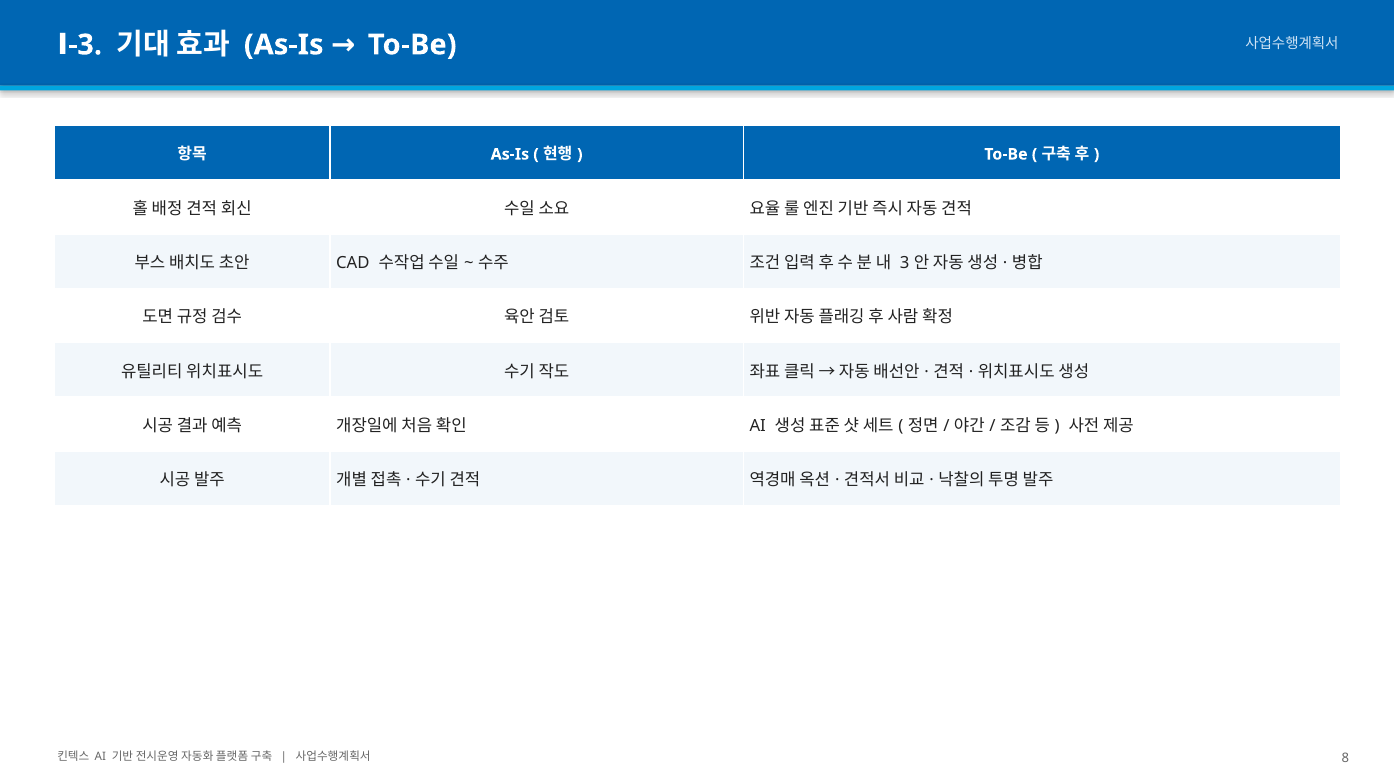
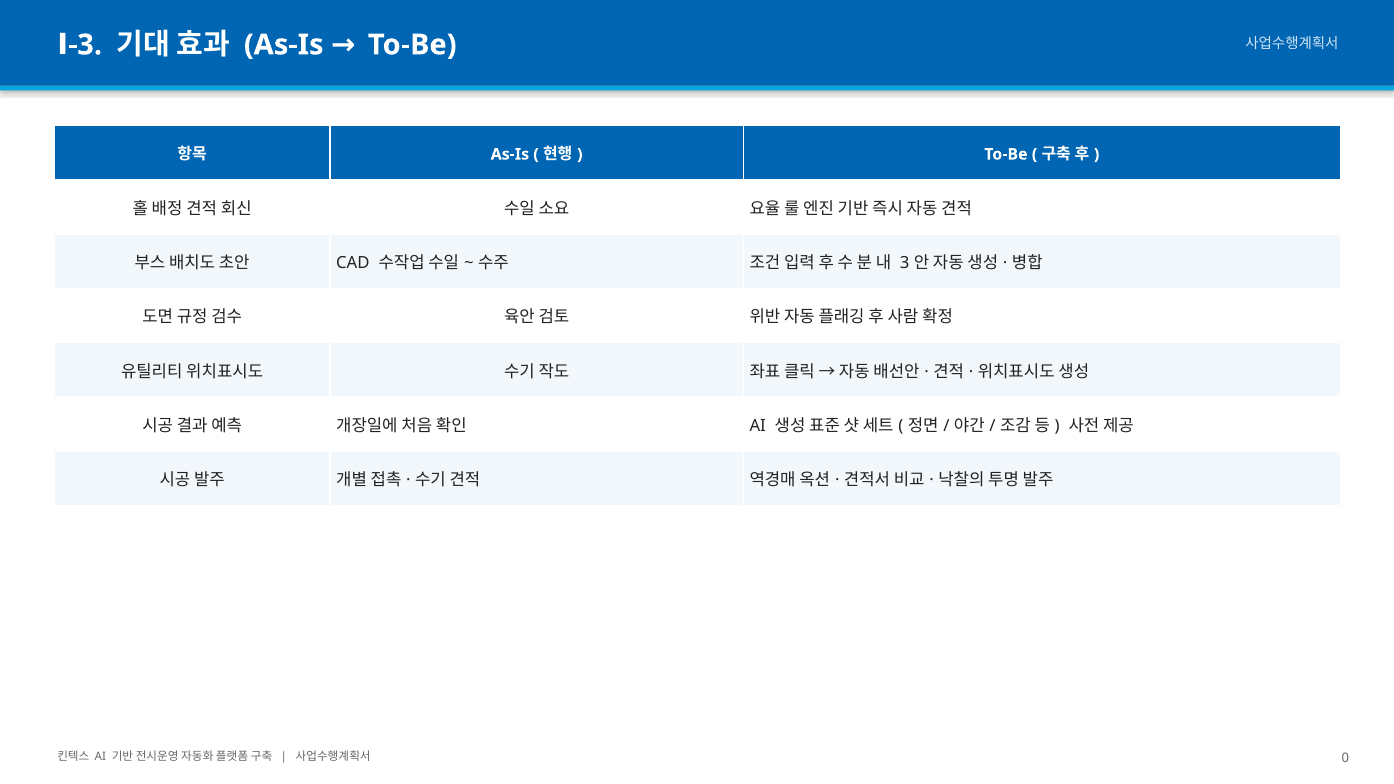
8: 8 -> 0 (1345, 758)
